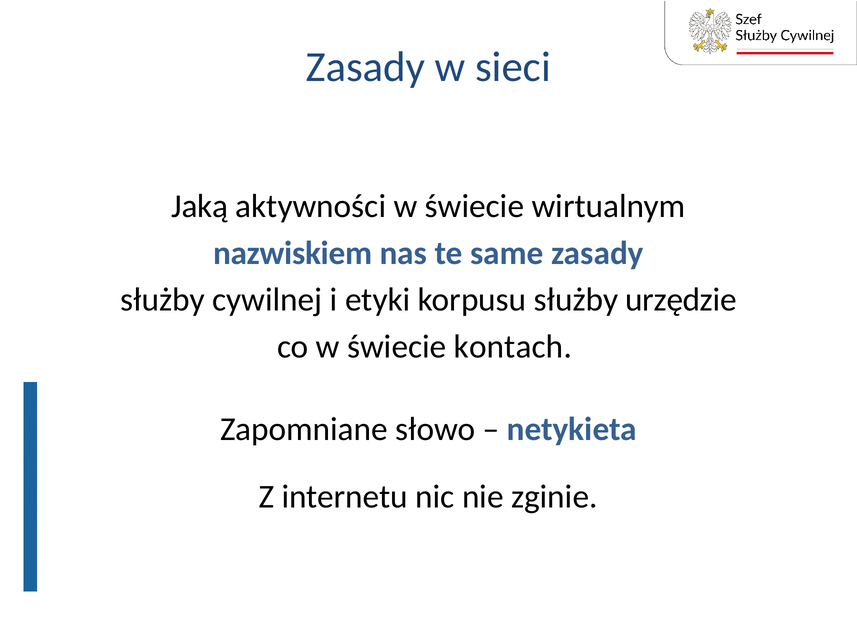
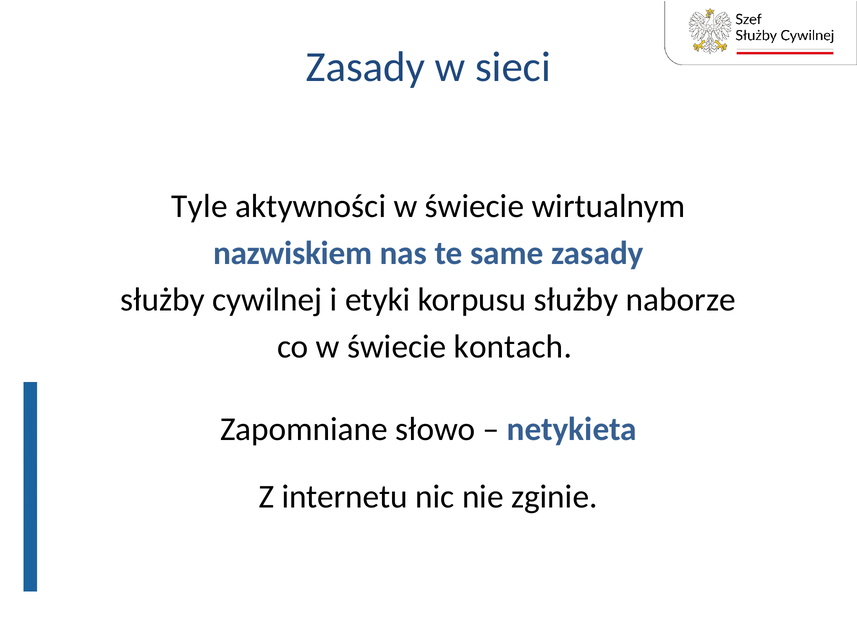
Jaką: Jaką -> Tyle (200, 206)
urzędzie: urzędzie -> naborze (681, 300)
